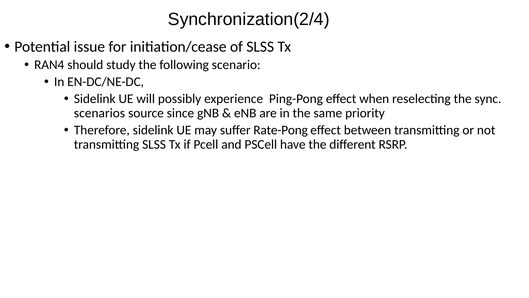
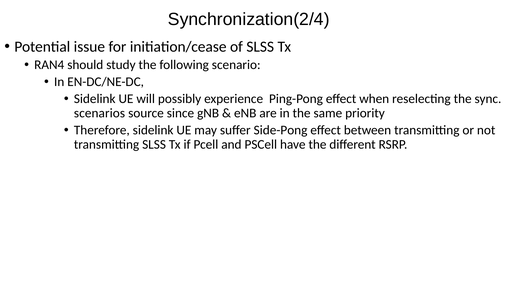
Rate-Pong: Rate-Pong -> Side-Pong (281, 130)
